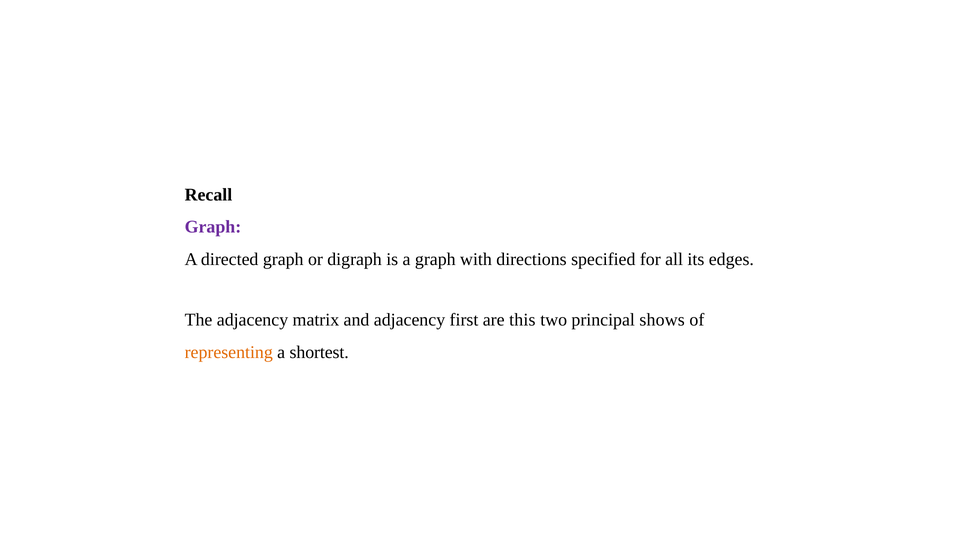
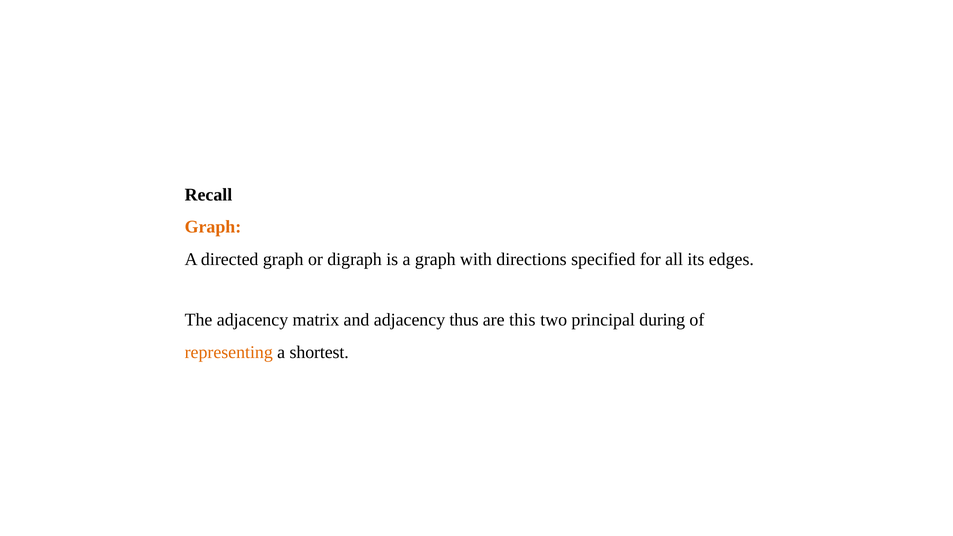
Graph colour: purple -> orange (213, 227)
first: first -> thus (464, 320)
shows: shows -> during (662, 320)
